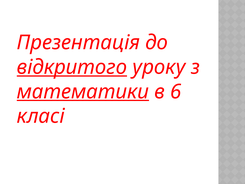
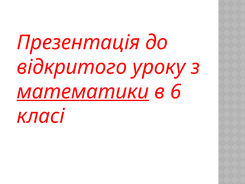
відкритого underline: present -> none (72, 67)
